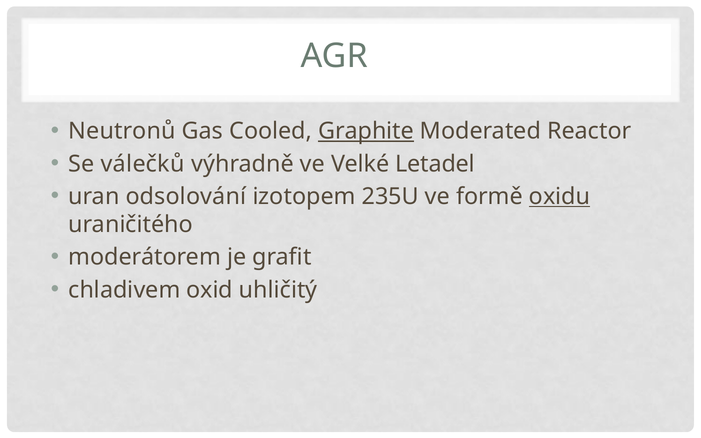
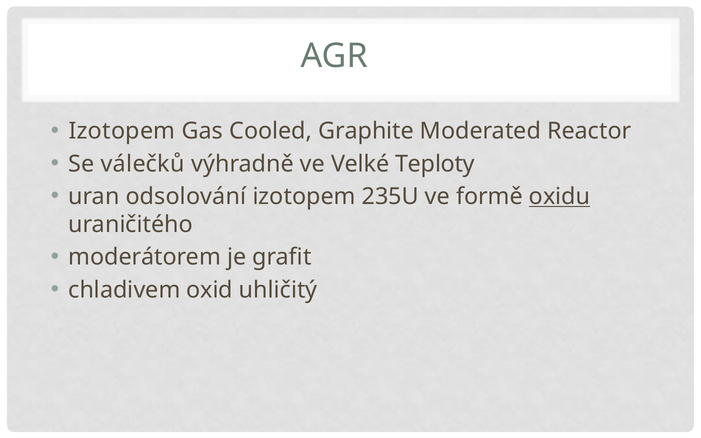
Neutronů: Neutronů -> Izotopem (122, 131)
Graphite underline: present -> none (366, 131)
Letadel: Letadel -> Teploty (435, 164)
